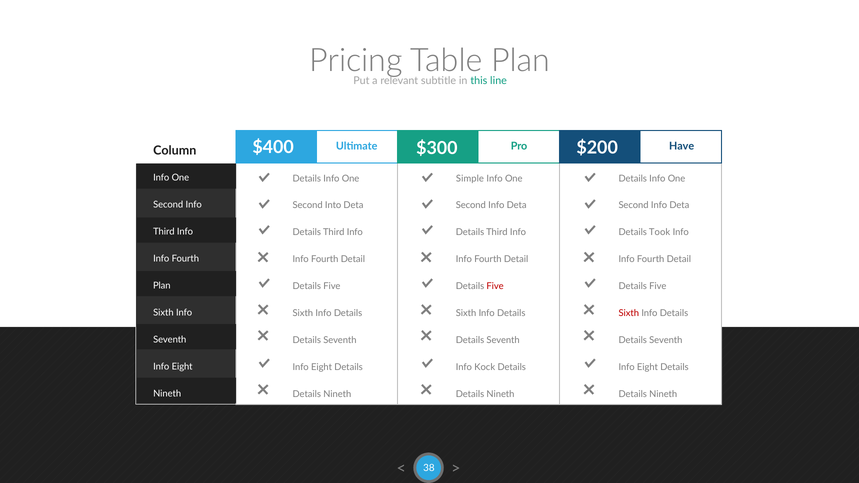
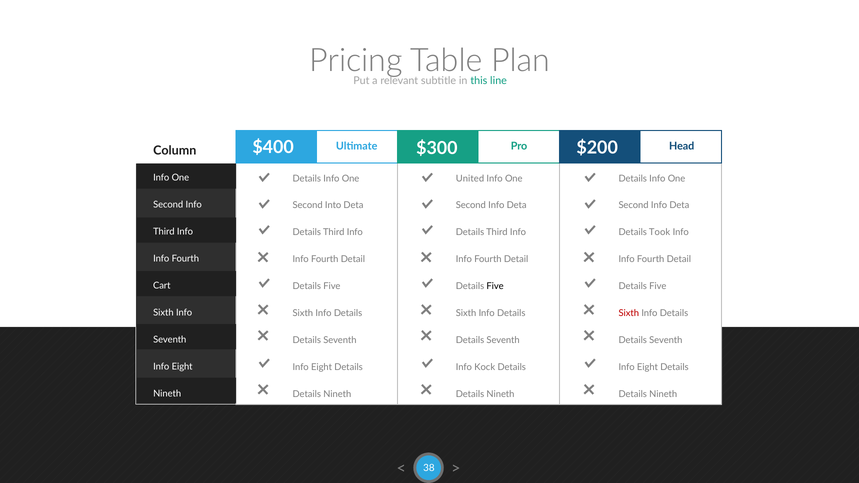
Have: Have -> Head (682, 147)
Simple: Simple -> United (470, 178)
Plan: Plan -> Cart (162, 286)
Five colour: red -> black (495, 286)
